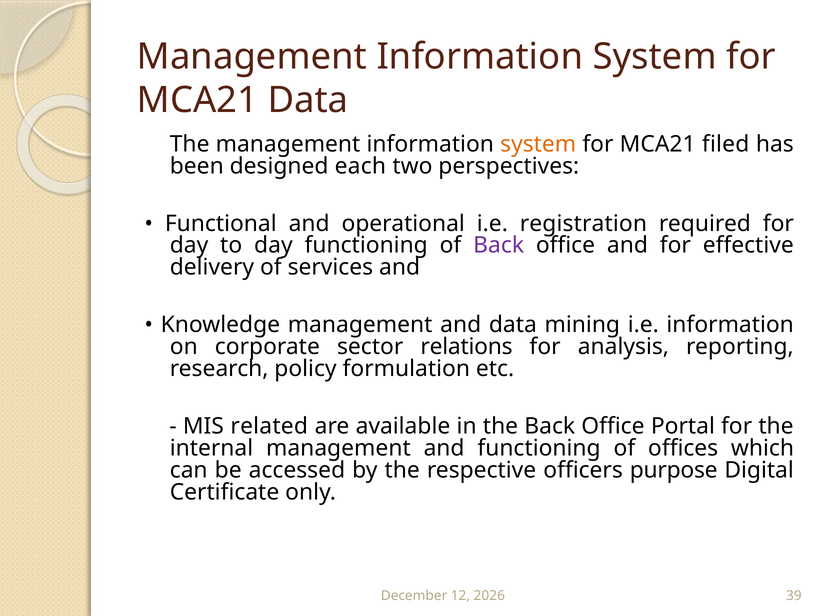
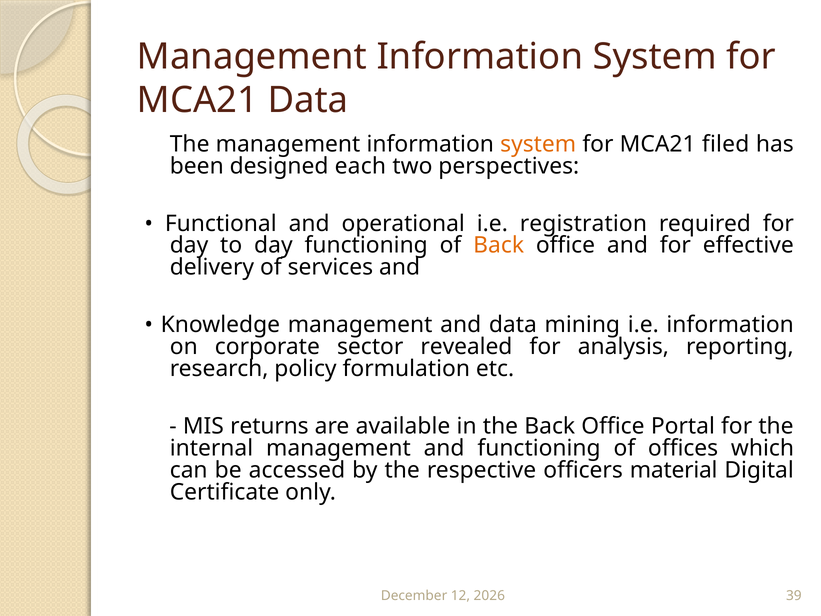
Back colour: purple -> orange (499, 245)
relations: relations -> revealed (466, 347)
related: related -> returns (269, 426)
purpose: purpose -> material (674, 470)
